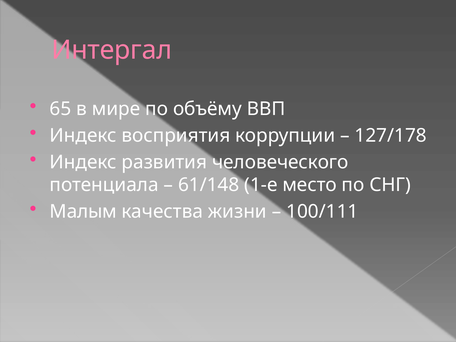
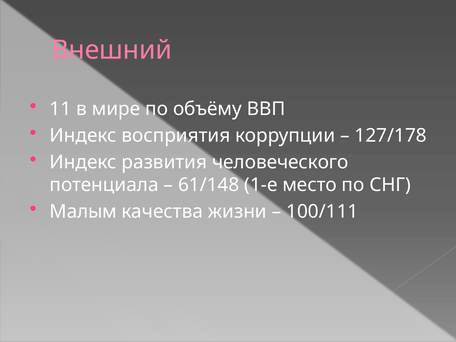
Интергал: Интергал -> Внешний (112, 50)
65: 65 -> 11 (61, 109)
